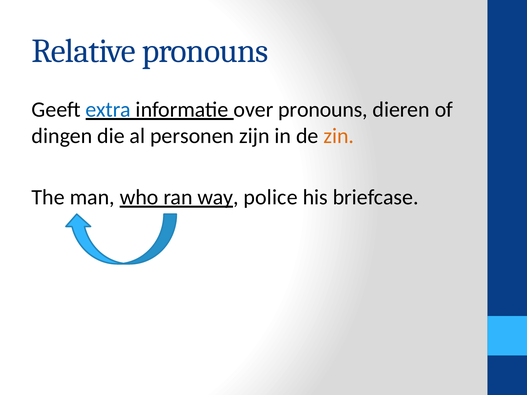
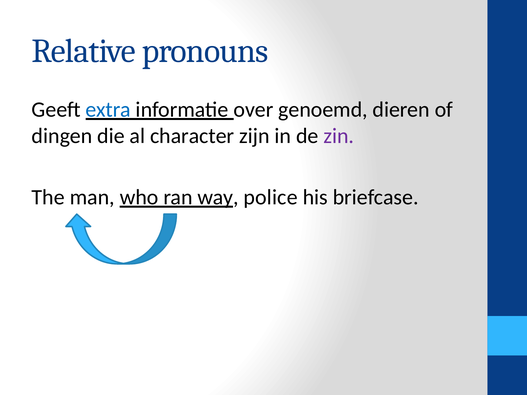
over pronouns: pronouns -> genoemd (323, 110)
personen: personen -> character (192, 136)
zin colour: orange -> purple (339, 136)
